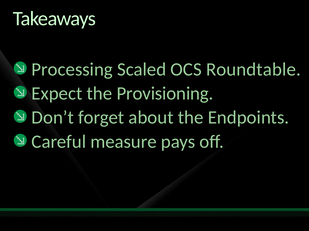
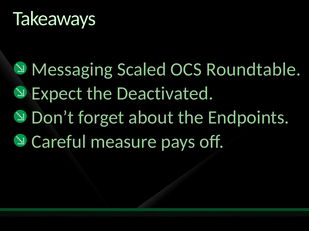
Processing: Processing -> Messaging (72, 70)
Provisioning: Provisioning -> Deactivated (165, 94)
